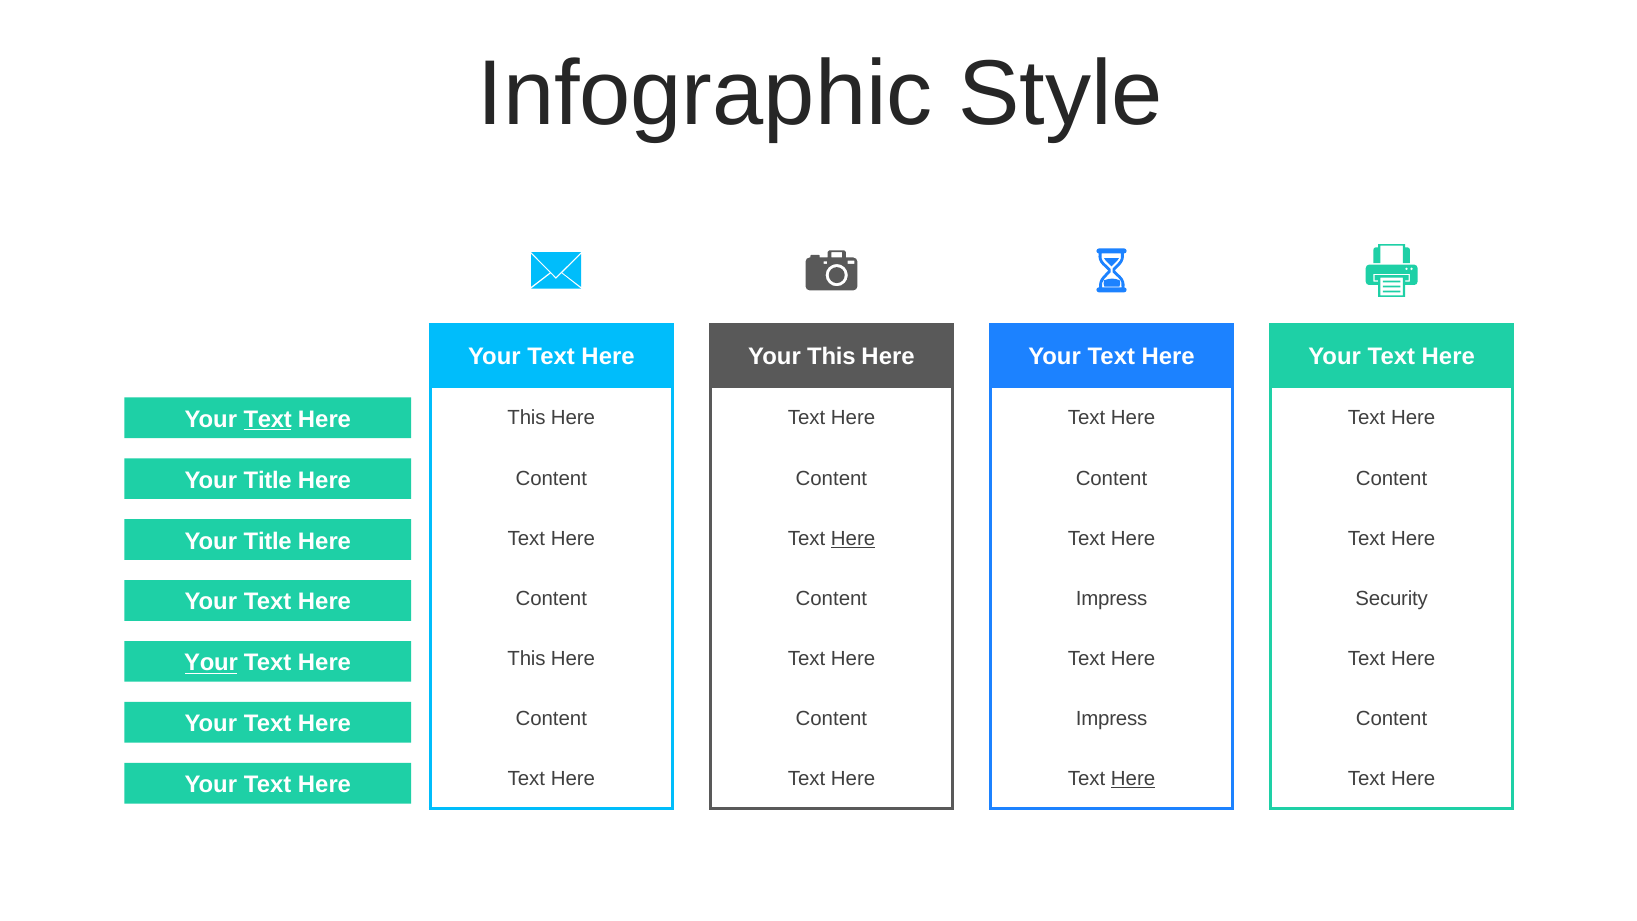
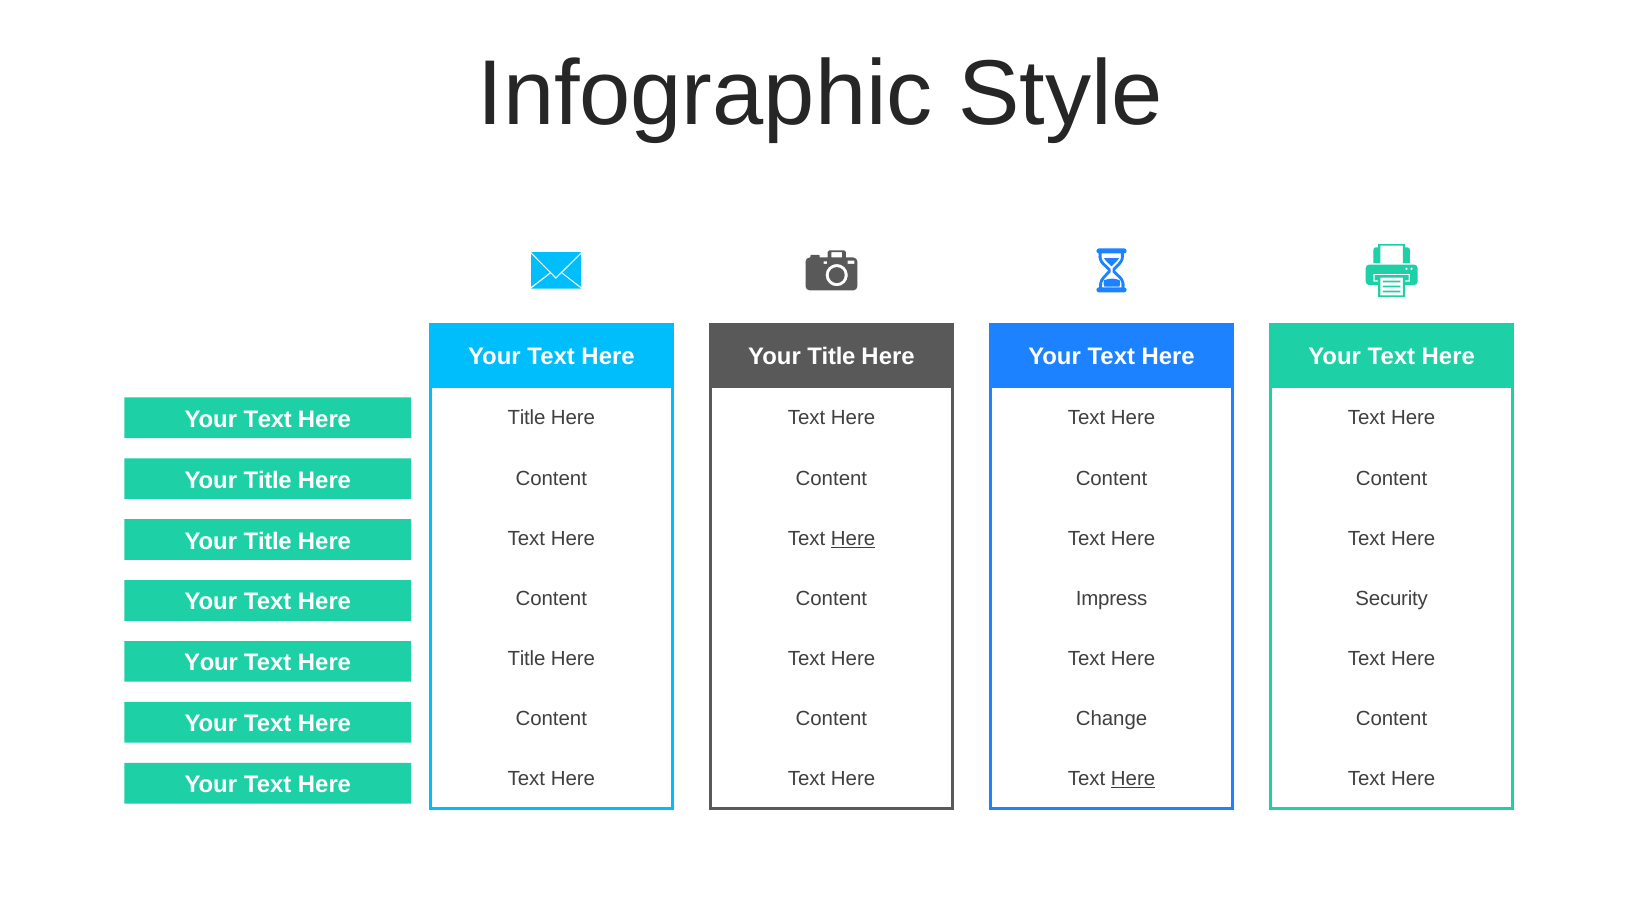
This: This -> Title (831, 357)
Text underline: present -> none (268, 419)
This: This -> Title (526, 418)
This: This -> Title (526, 659)
Your underline: present -> none (211, 663)
Impress: Impress -> Change (1111, 719)
